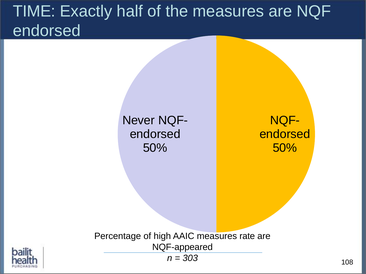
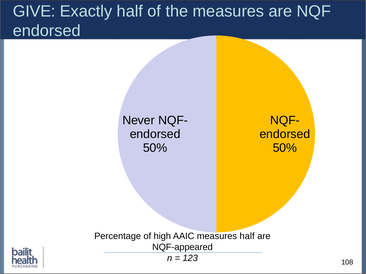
TIME: TIME -> GIVE (34, 11)
measures rate: rate -> half (247, 237)
303: 303 -> 123 (190, 258)
